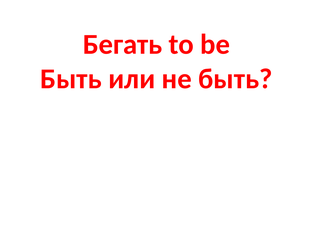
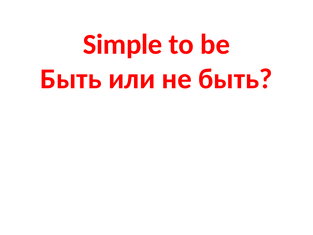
Бегать: Бегать -> Simple (123, 44)
